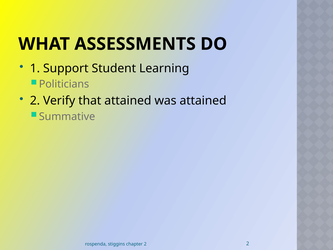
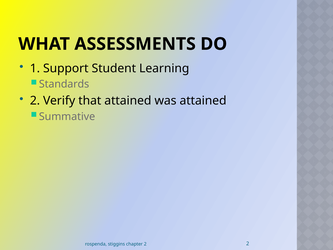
Politicians: Politicians -> Standards (64, 84)
